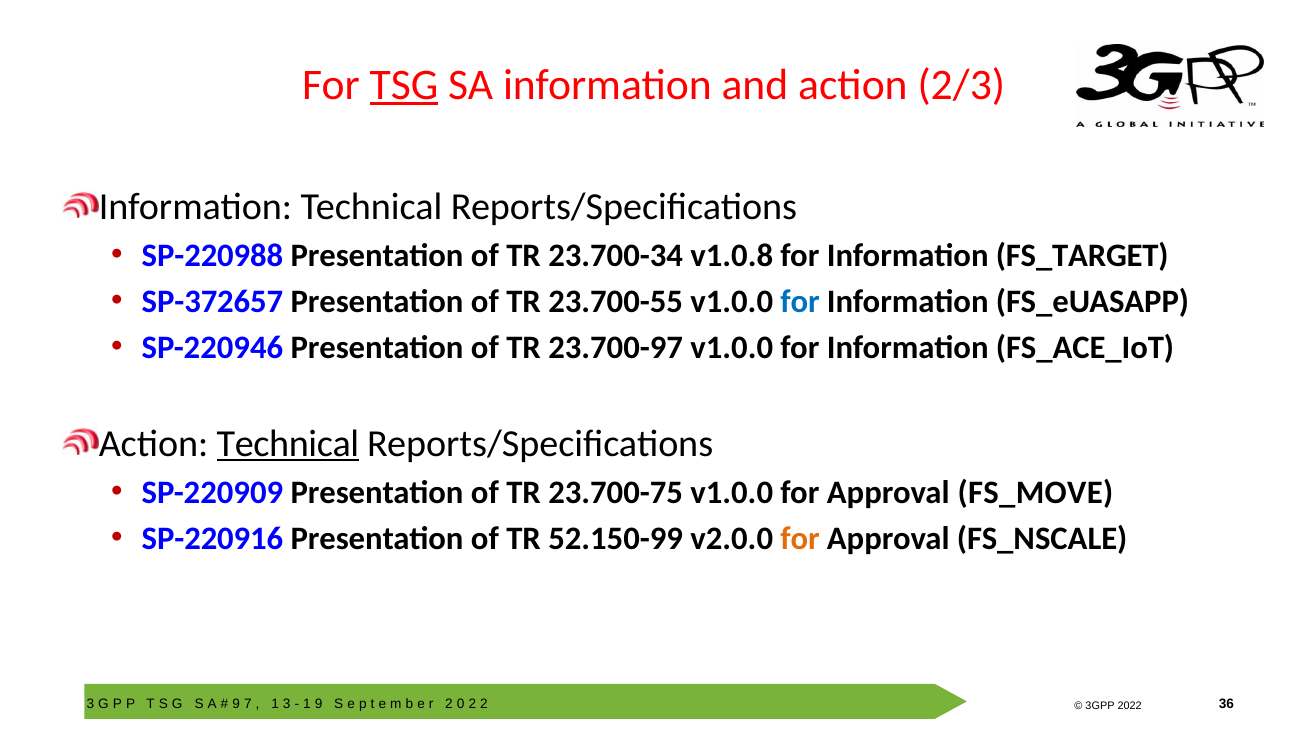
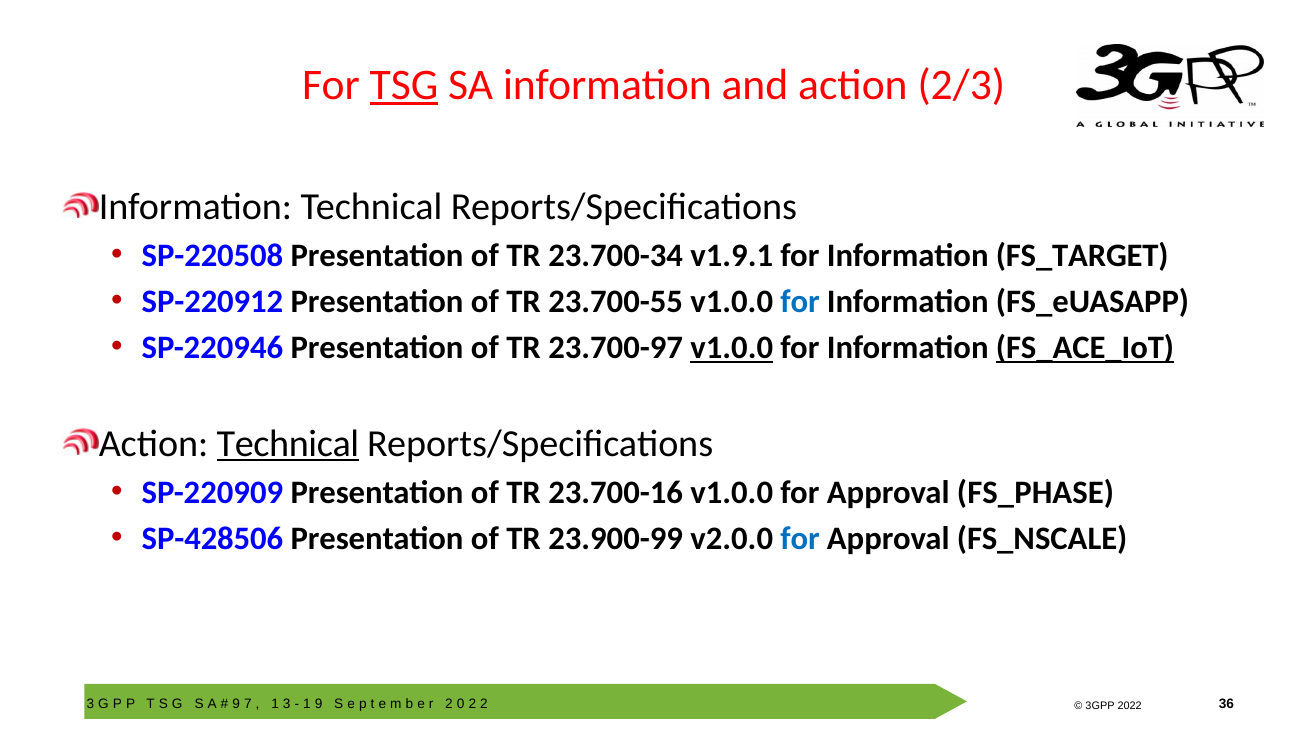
SP-220988: SP-220988 -> SP-220508 (212, 256)
v1.0.8: v1.0.8 -> v1.9.1 (732, 256)
SP-372657: SP-372657 -> SP-220912 (212, 302)
v1.0.0 underline: none -> present (732, 347)
FS_ACE_IoT underline: none -> present (1085, 347)
23.700-75: 23.700-75 -> 23.700-16 (616, 492)
FS_MOVE: FS_MOVE -> FS_PHASE (1036, 492)
SP-220916: SP-220916 -> SP-428506 (212, 538)
52.150-99: 52.150-99 -> 23.900-99 (616, 538)
for colour: orange -> blue (800, 538)
